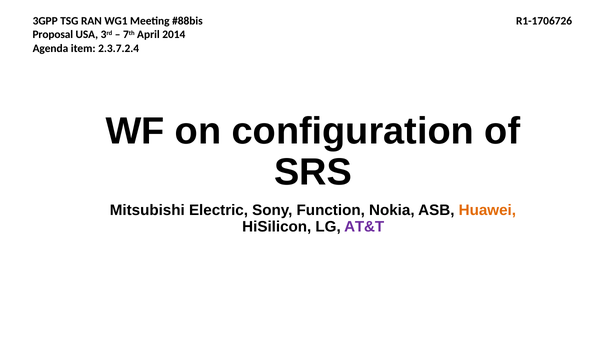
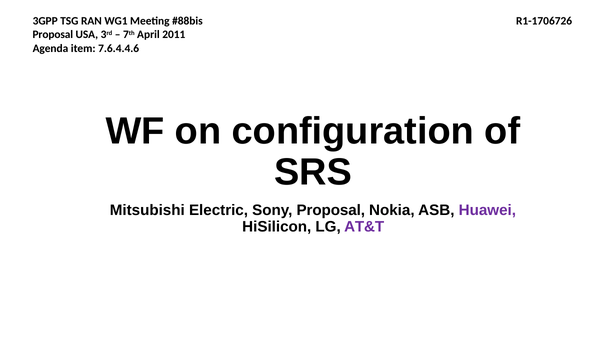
2014: 2014 -> 2011 (174, 35)
2.3.7.2.4: 2.3.7.2.4 -> 7.6.4.4.6 (119, 48)
Sony Function: Function -> Proposal (331, 211)
Huawei colour: orange -> purple (487, 211)
